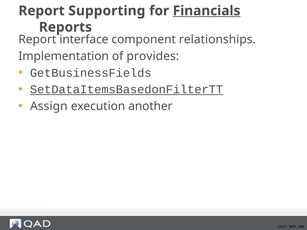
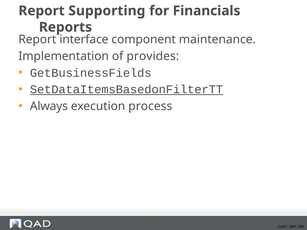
Financials underline: present -> none (207, 11)
relationships: relationships -> maintenance (217, 39)
Assign: Assign -> Always (49, 106)
another: another -> process (150, 106)
